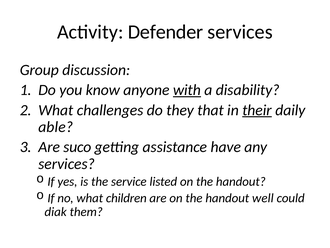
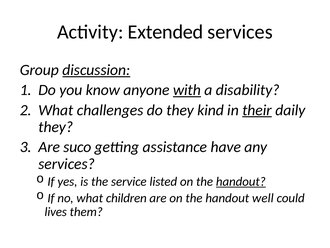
Defender: Defender -> Extended (165, 32)
discussion underline: none -> present (96, 70)
that: that -> kind (211, 110)
able: able -> they (56, 127)
handout underline: none -> present (241, 181)
diak: diak -> lives (56, 212)
